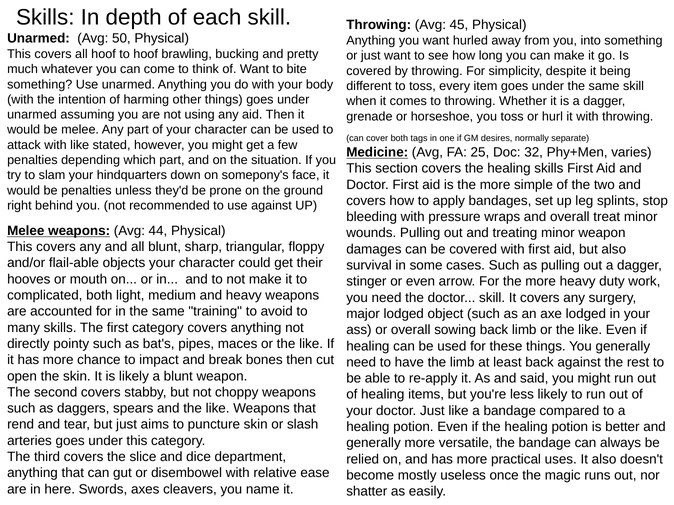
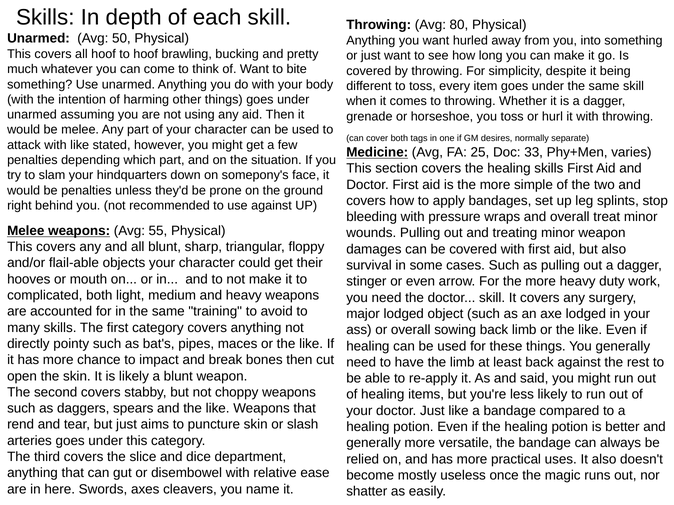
45: 45 -> 80 (459, 25)
32: 32 -> 33 (534, 152)
44: 44 -> 55 (158, 231)
